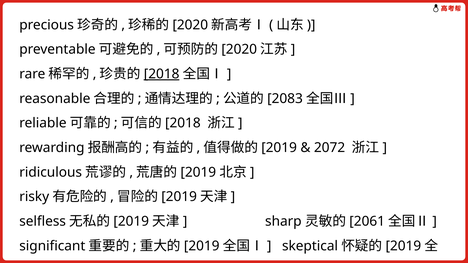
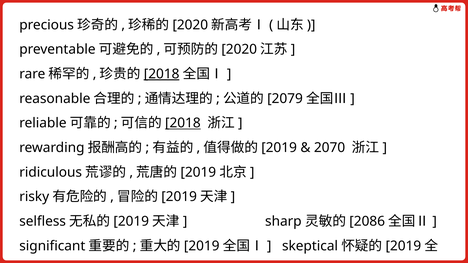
2083: 2083 -> 2079 (285, 99)
2018 underline: none -> present (183, 123)
2072: 2072 -> 2070 (330, 148)
2061: 2061 -> 2086 (367, 222)
